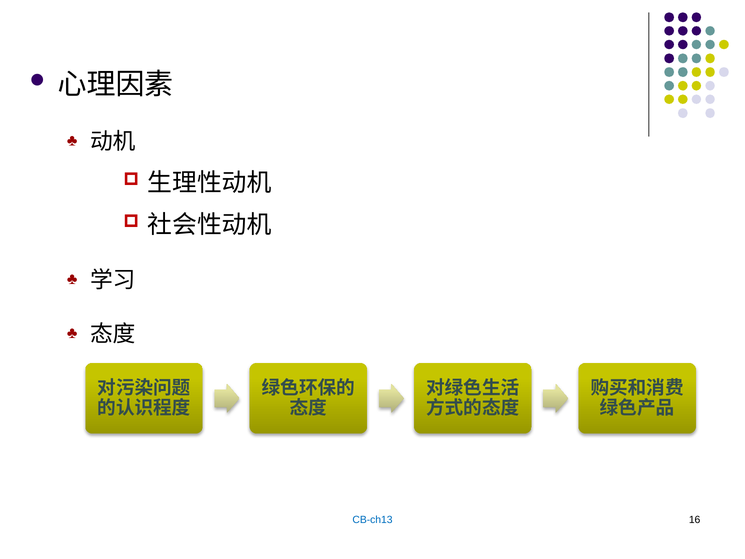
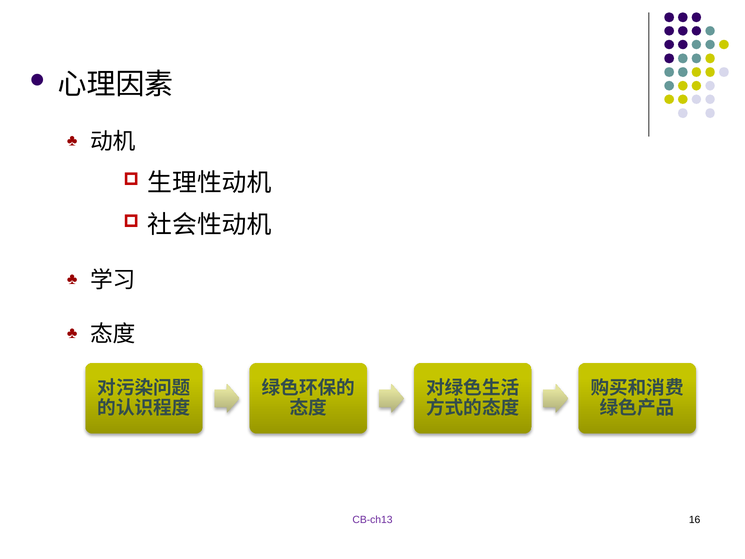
CB-ch13 colour: blue -> purple (373, 520)
